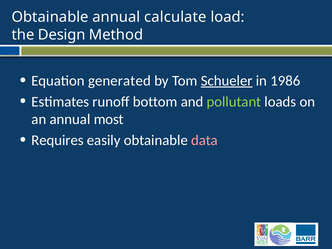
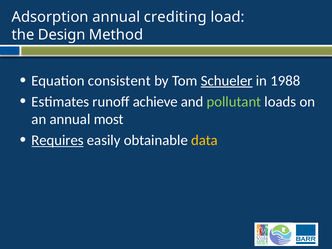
Obtainable: Obtainable -> Adsorption (50, 17)
calculate: calculate -> crediting (175, 17)
generated: generated -> consistent (119, 81)
1986: 1986 -> 1988 (285, 81)
bottom: bottom -> achieve (155, 102)
Requires underline: none -> present (58, 140)
data colour: pink -> yellow (205, 140)
